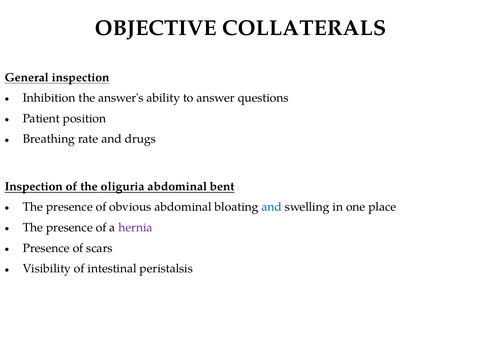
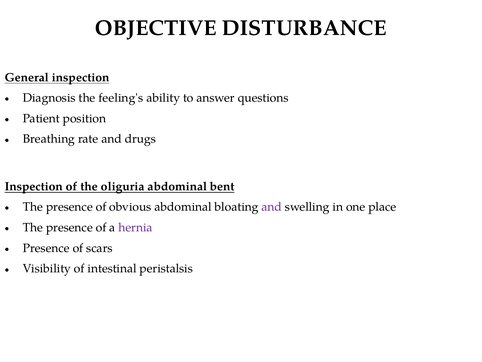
COLLATERALS: COLLATERALS -> DISTURBANCE (304, 28)
Inhibition: Inhibition -> Diagnosis (49, 98)
answer's: answer's -> feeling's (121, 98)
and colour: blue -> purple (272, 207)
